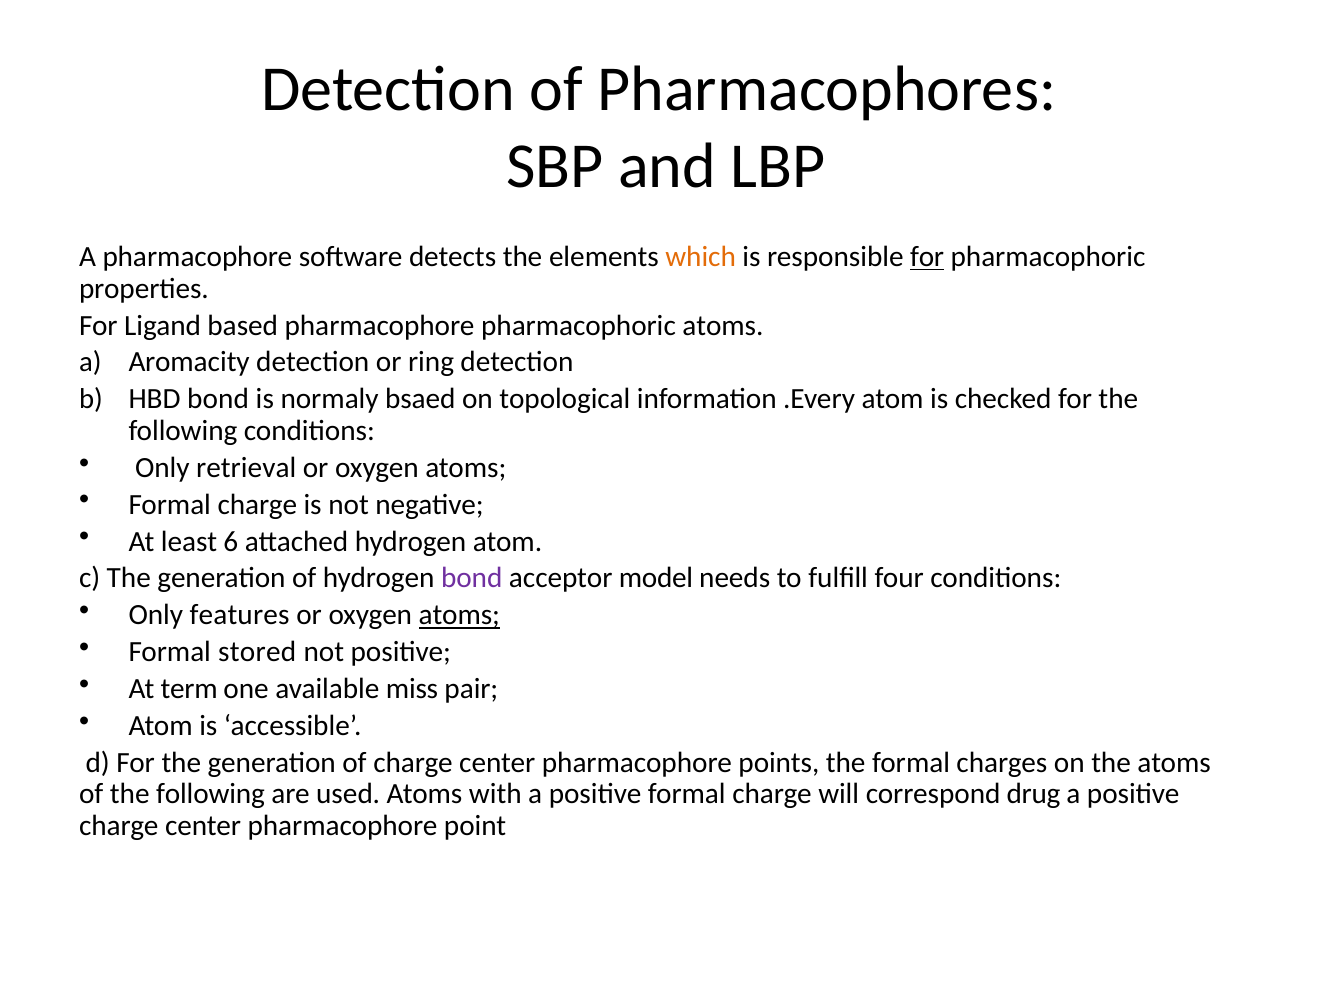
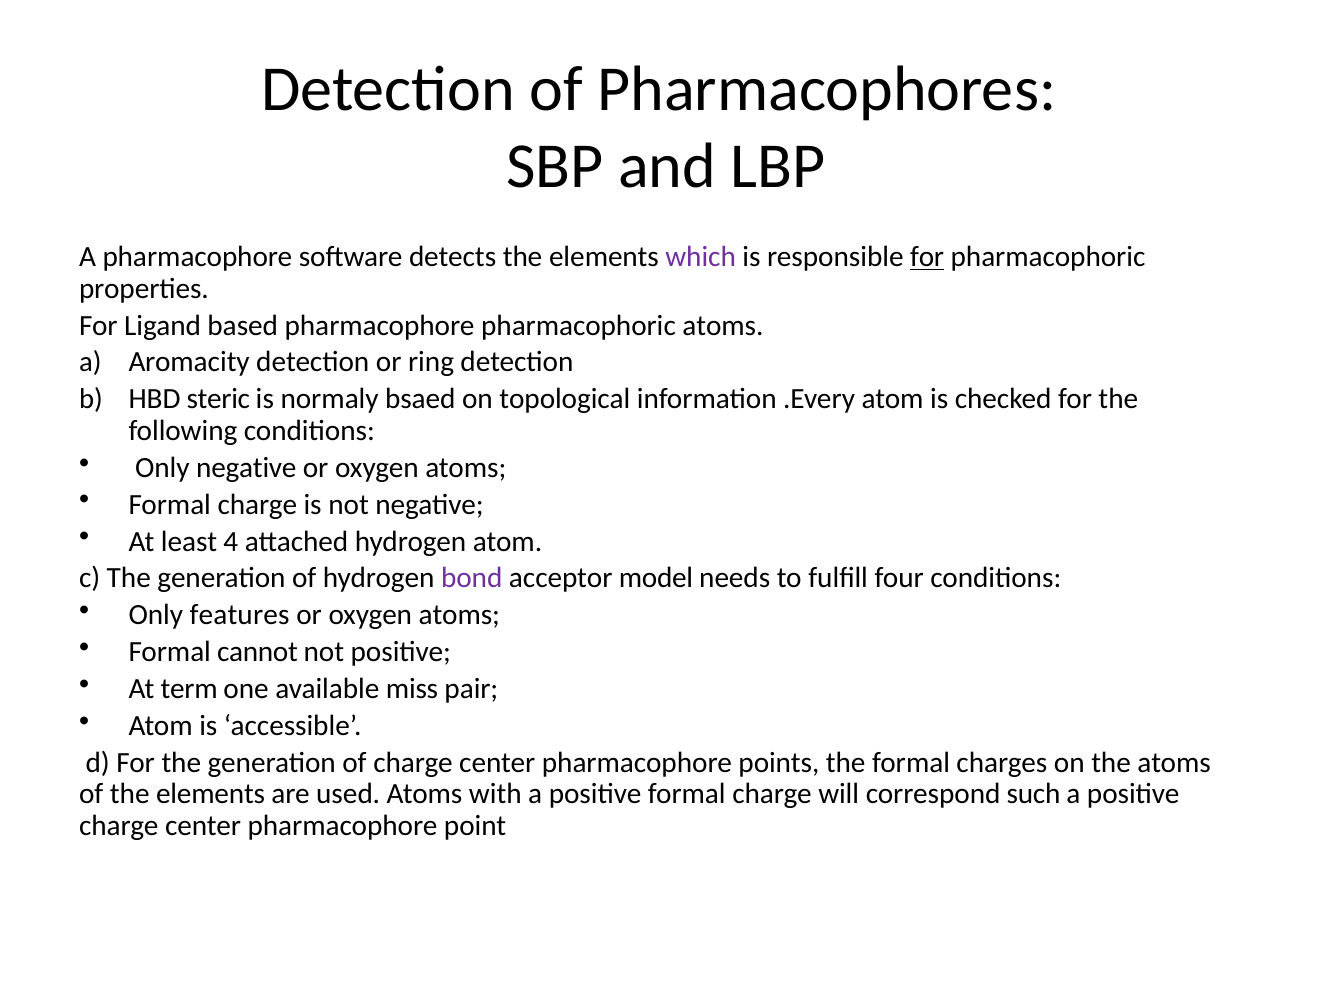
which colour: orange -> purple (701, 257)
HBD bond: bond -> steric (218, 399)
Only retrieval: retrieval -> negative (246, 467)
6: 6 -> 4 (231, 541)
atoms underline: present -> none (459, 615)
stored: stored -> cannot (257, 652)
of the following: following -> elements (211, 794)
drug: drug -> such (1034, 794)
